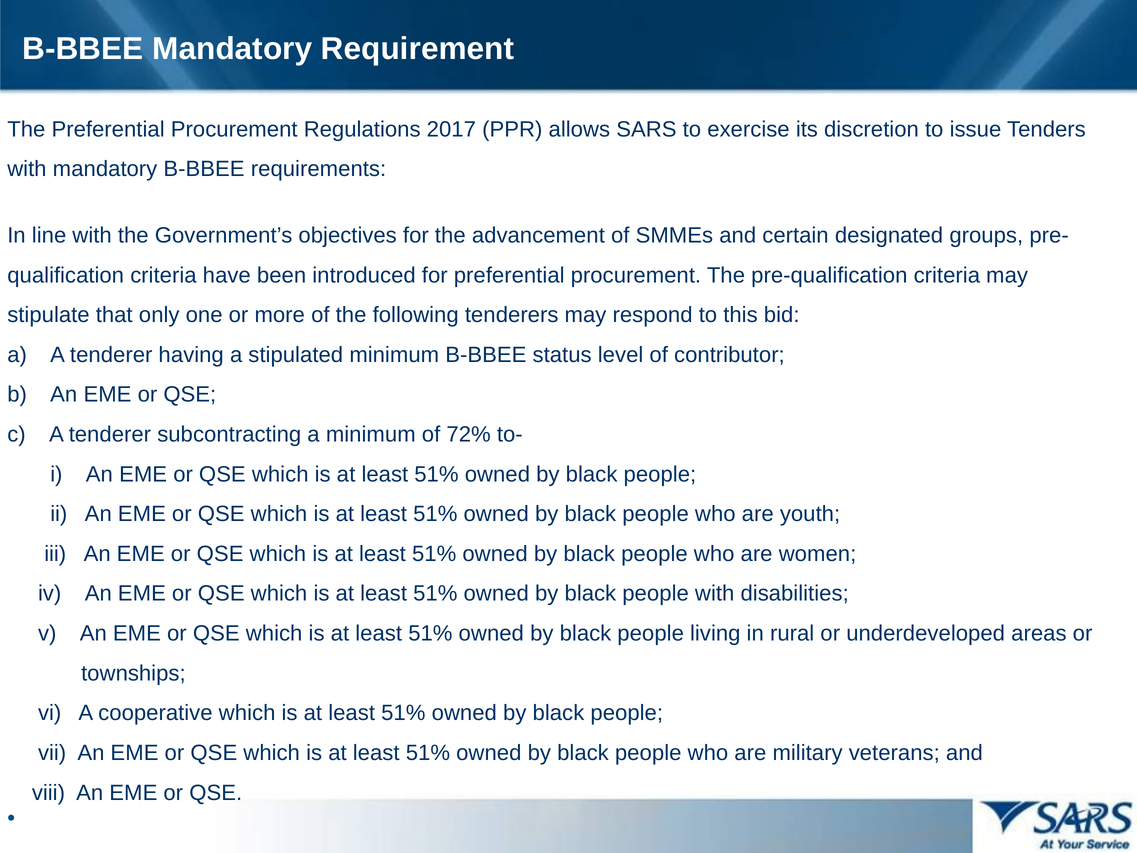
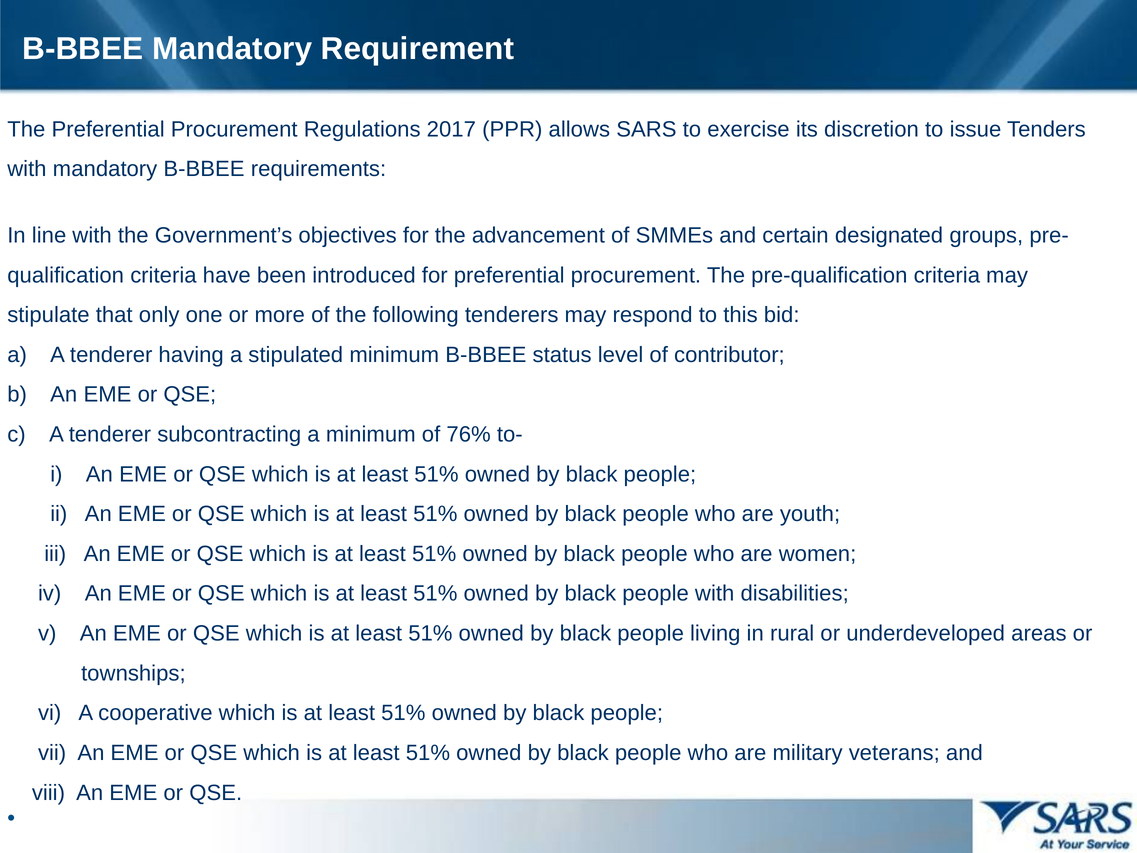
72%: 72% -> 76% (469, 434)
